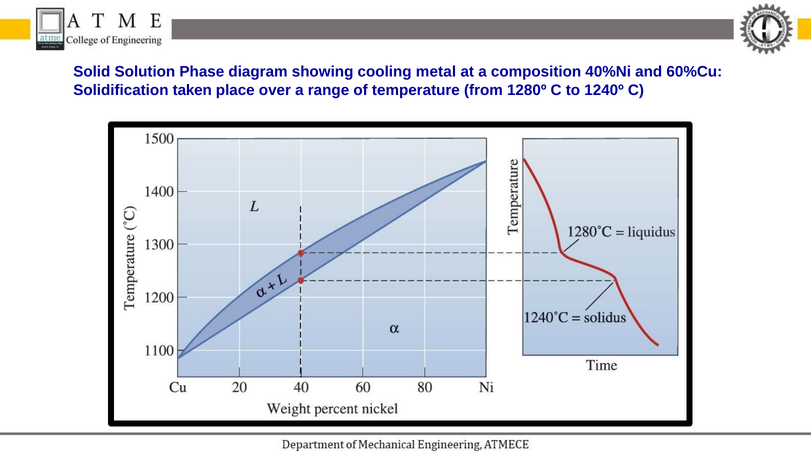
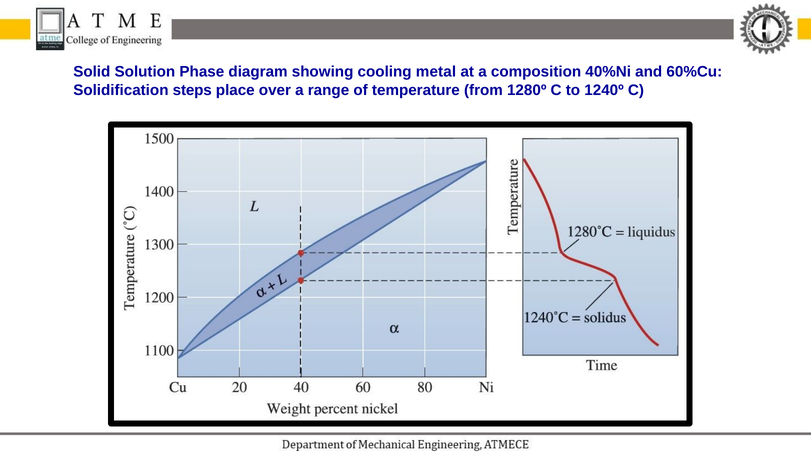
taken: taken -> steps (192, 90)
